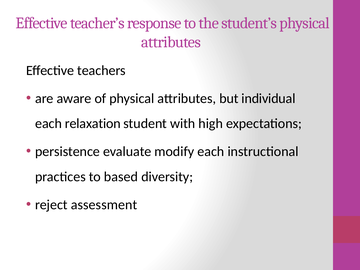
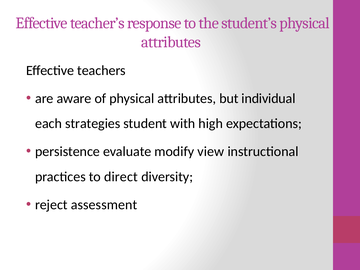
relaxation: relaxation -> strategies (93, 124)
modify each: each -> view (211, 152)
based: based -> direct (121, 177)
